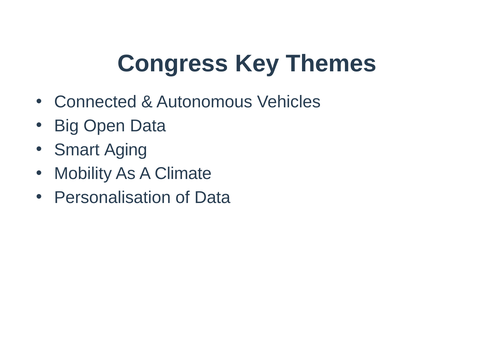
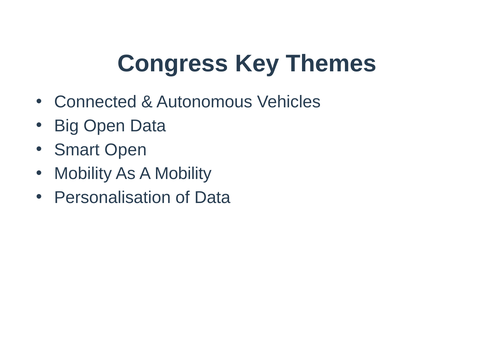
Smart Aging: Aging -> Open (126, 150)
A Climate: Climate -> Mobility (183, 174)
